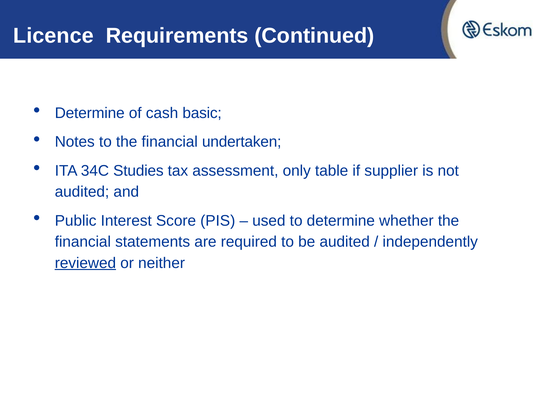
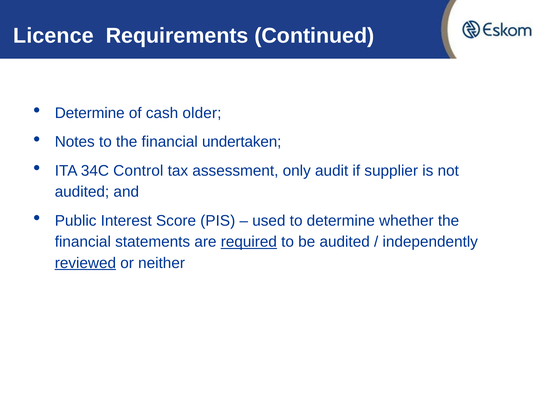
basic: basic -> older (202, 113)
Studies: Studies -> Control (138, 170)
table: table -> audit (332, 170)
required underline: none -> present (249, 241)
